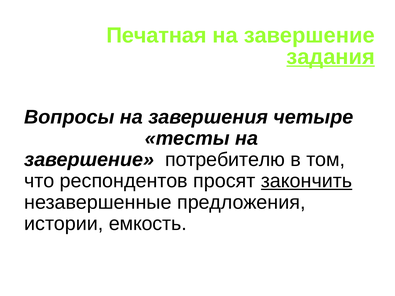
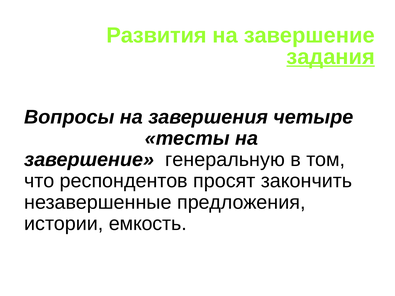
Печатная: Печатная -> Развития (157, 36)
потребителю: потребителю -> генеральную (225, 160)
закончить underline: present -> none (307, 181)
